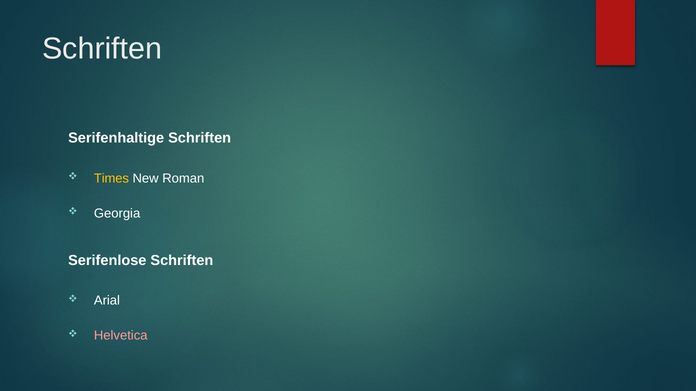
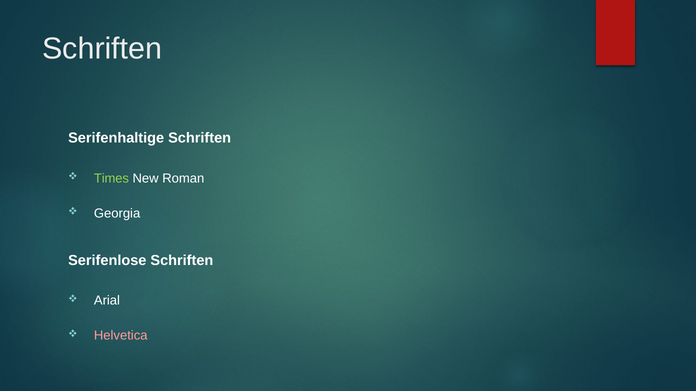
Times colour: yellow -> light green (111, 178)
